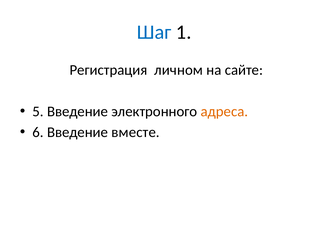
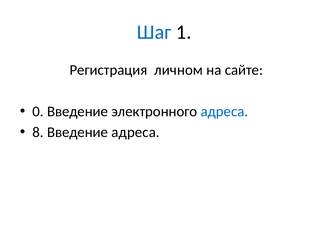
5: 5 -> 0 (38, 111)
адреса colour: orange -> blue (224, 111)
6: 6 -> 8 (38, 132)
Введение вместе: вместе -> адреса (136, 132)
